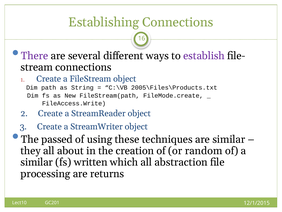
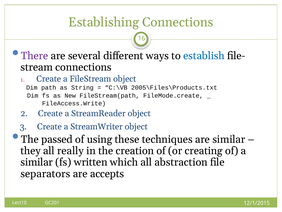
establish colour: purple -> blue (204, 56)
about: about -> really (70, 150)
random: random -> creating (204, 150)
processing: processing -> separators (45, 173)
returns: returns -> accepts (107, 173)
